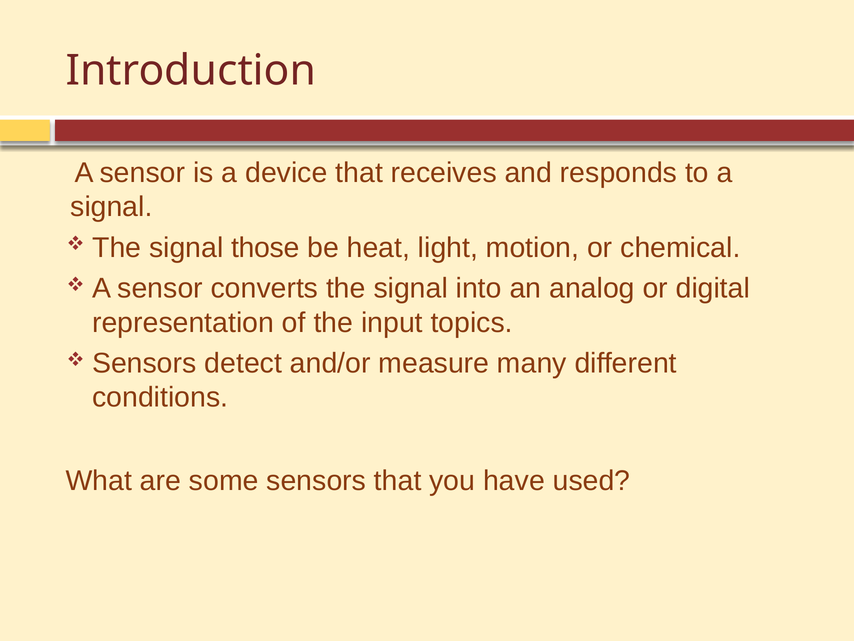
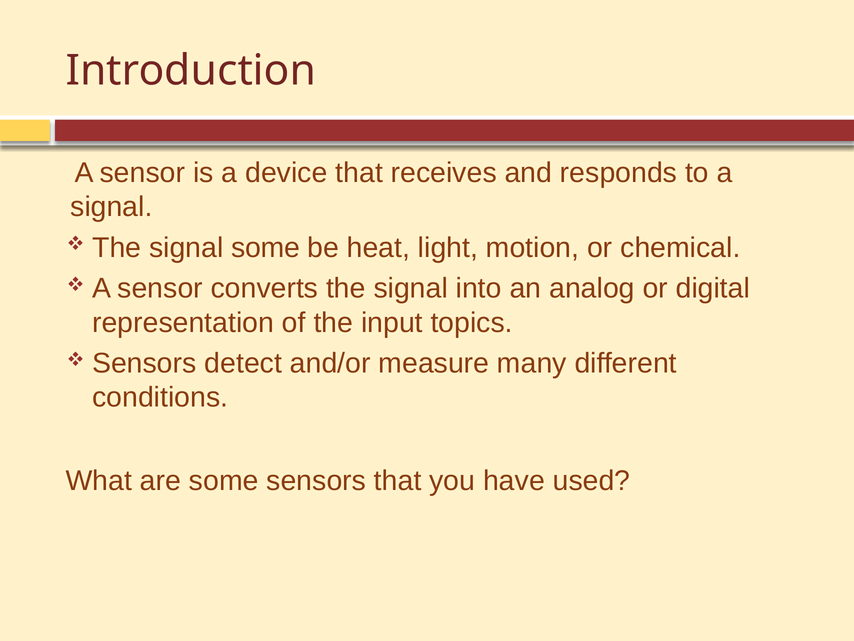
signal those: those -> some (265, 248)
